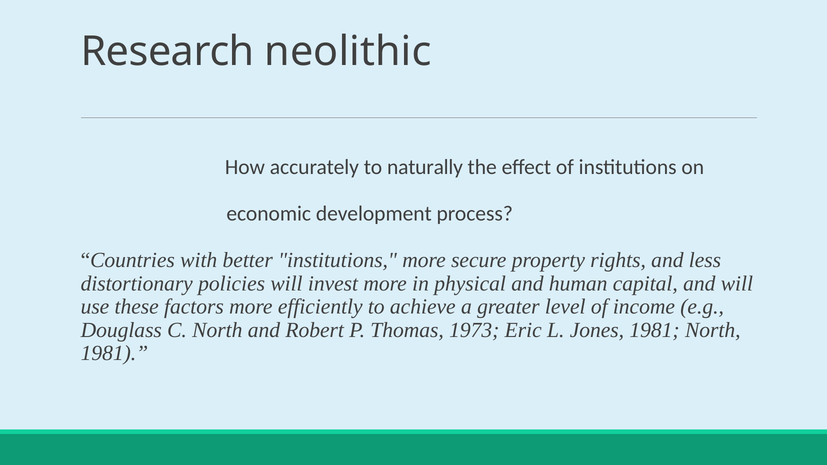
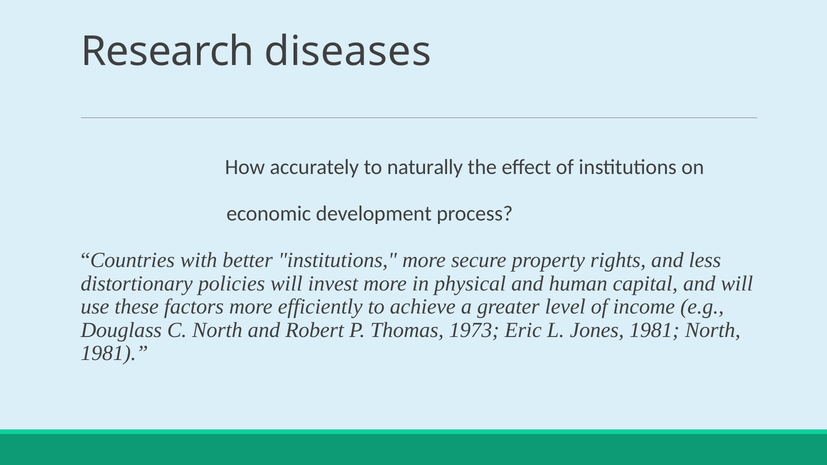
neolithic: neolithic -> diseases (348, 52)
